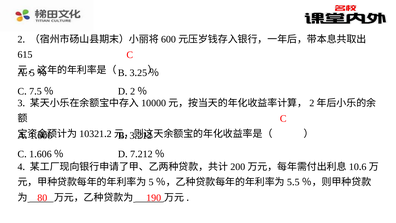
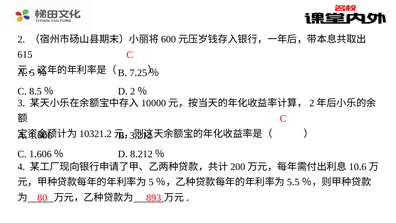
3: 3 -> 7 (132, 73)
7: 7 -> 8 (32, 91)
7: 7 -> 8 (133, 154)
190: 190 -> 893 (154, 198)
